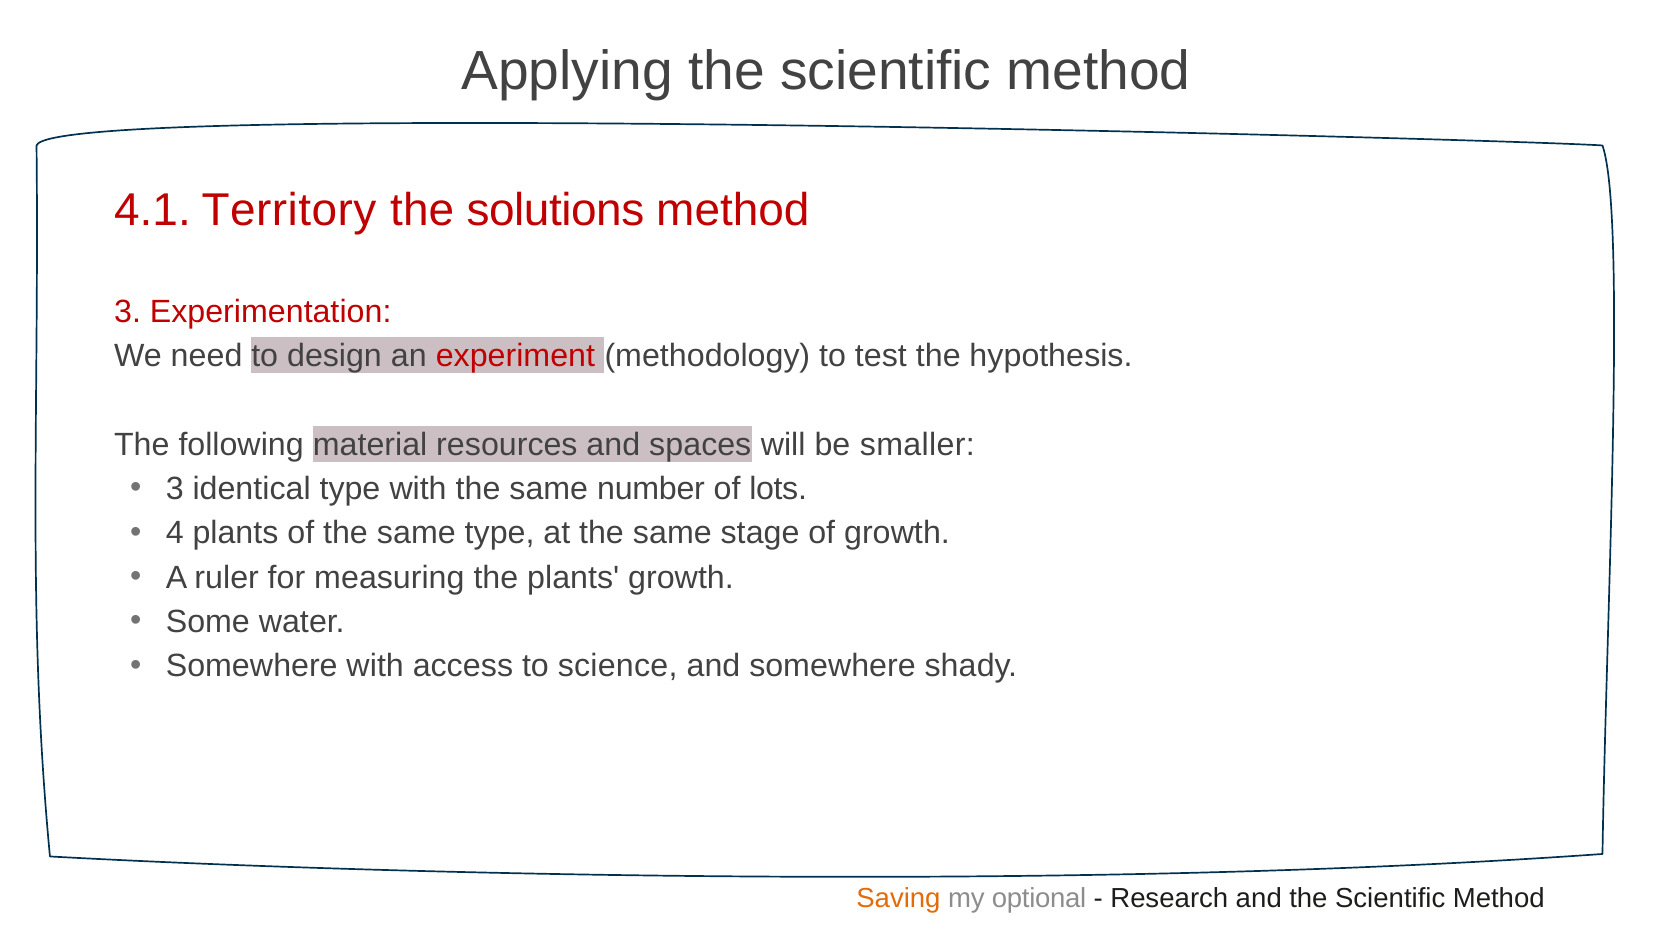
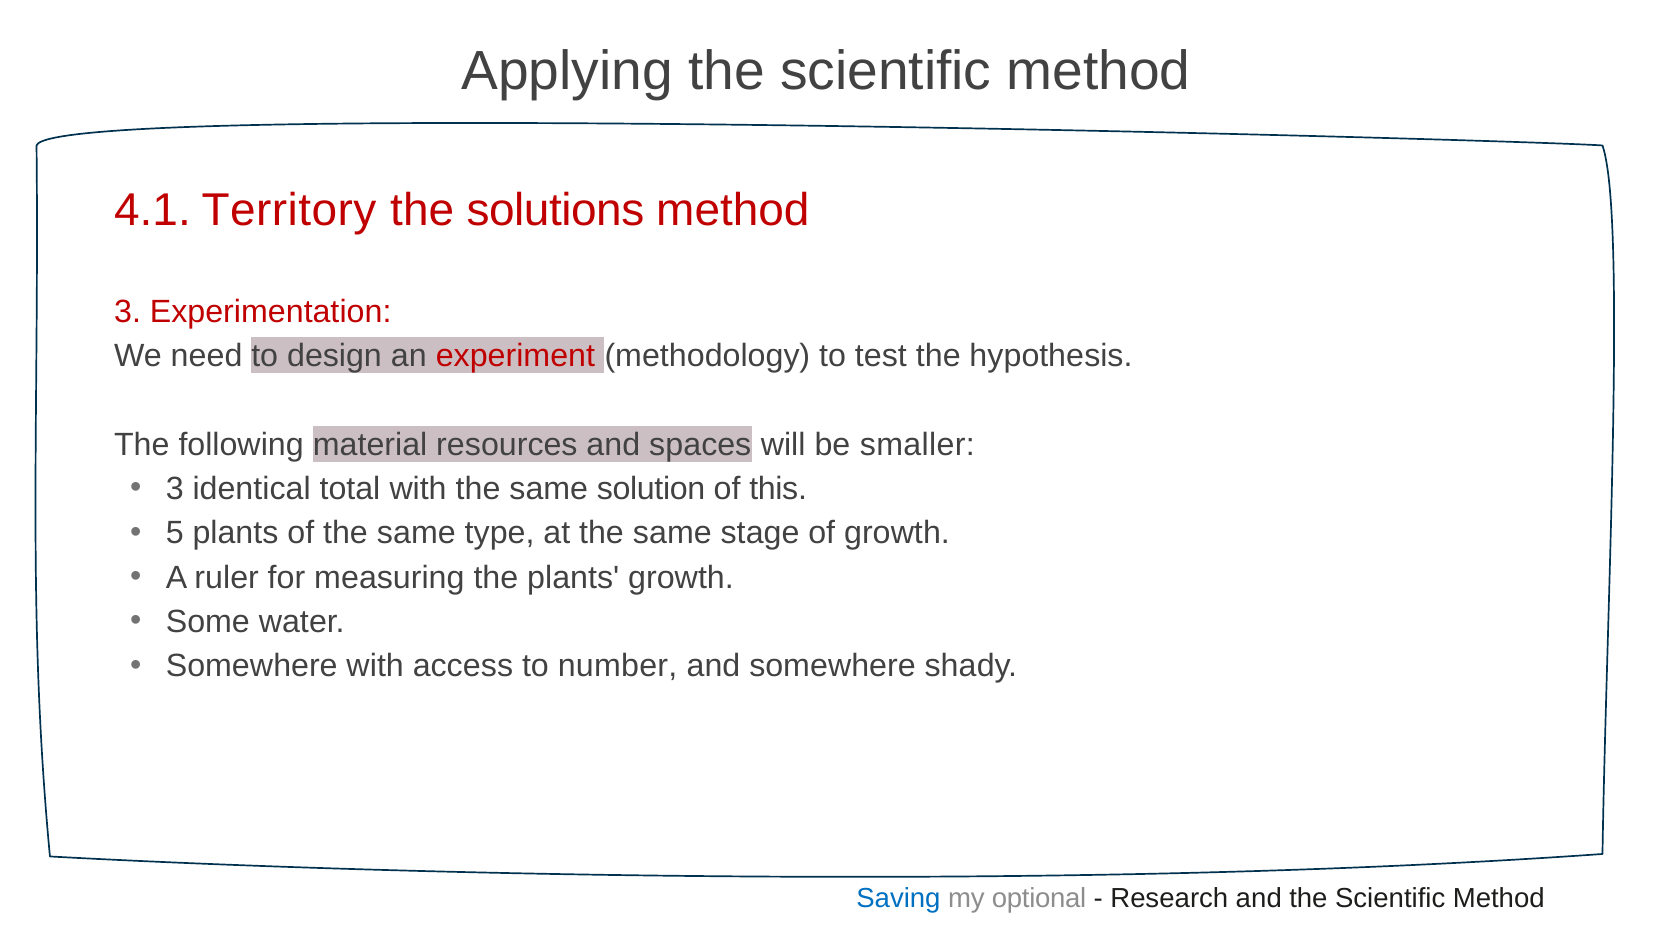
identical type: type -> total (350, 489)
number: number -> solution (651, 489)
lots: lots -> this (778, 489)
4: 4 -> 5 (175, 533)
science: science -> number (618, 666)
Saving colour: orange -> blue (898, 899)
